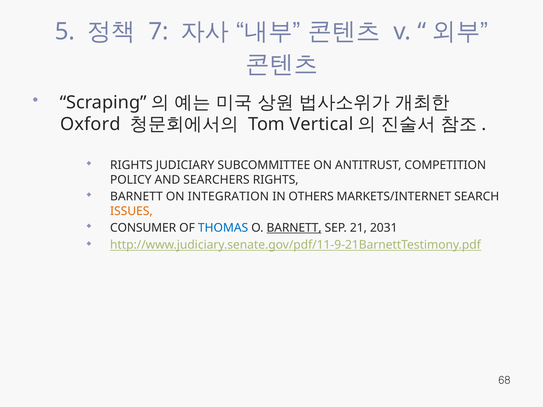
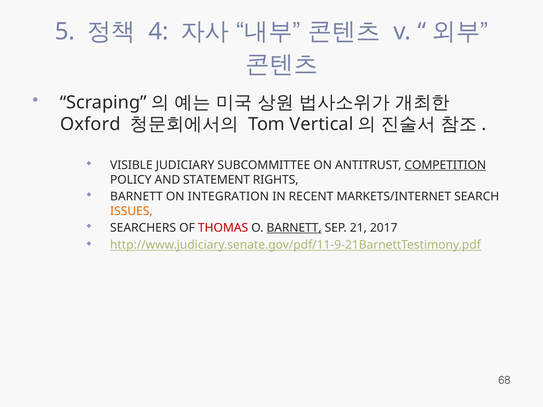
7: 7 -> 4 (159, 31)
RIGHTS: RIGHTS -> VISIBLE (131, 165)
COMPETITION underline: none -> present (445, 165)
SEARCHERS: SEARCHERS -> STATEMENT (217, 180)
OTHERS: OTHERS -> RECENT (311, 197)
CONSUMER: CONSUMER -> SEARCHERS (143, 228)
THOMAS colour: blue -> red (223, 228)
2031: 2031 -> 2017 (384, 228)
